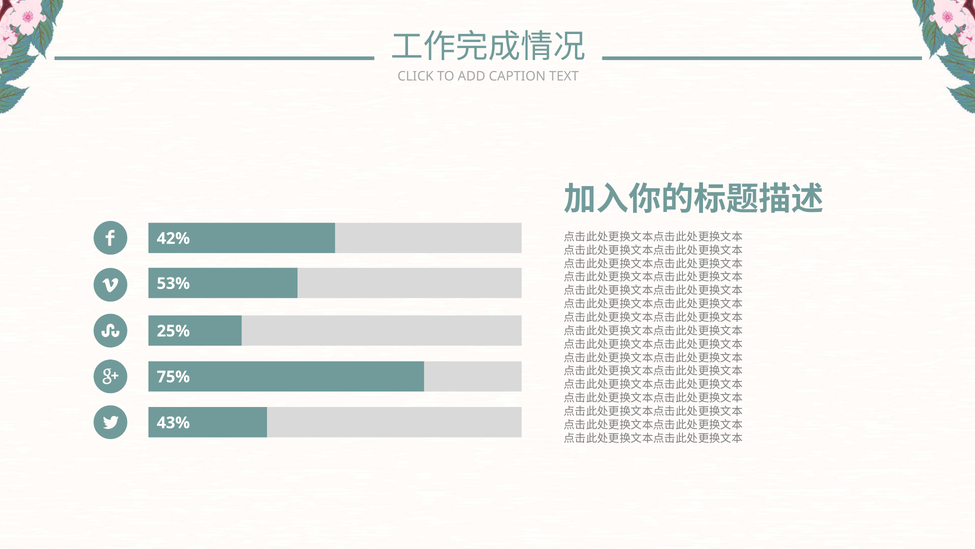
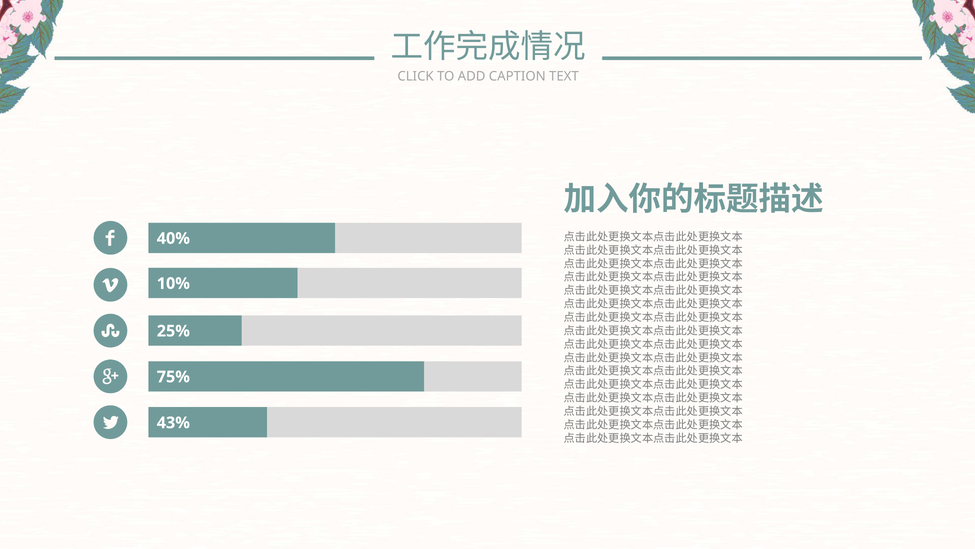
42%: 42% -> 40% (173, 238)
53%: 53% -> 10% (173, 283)
